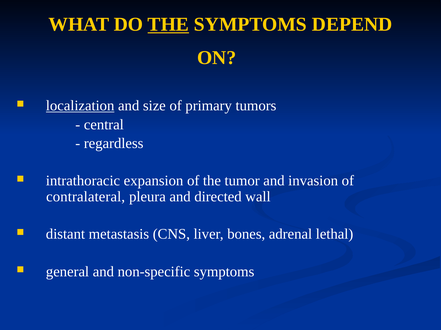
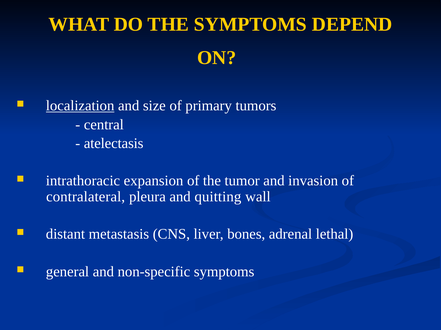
THE underline: present -> none (168, 25)
regardless: regardless -> atelectasis (114, 144)
directed: directed -> quitting (218, 197)
